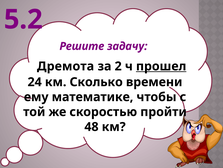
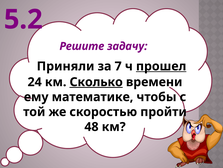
Дремота: Дремота -> Приняли (66, 66)
2: 2 -> 7 (118, 66)
Сколько underline: none -> present (96, 82)
